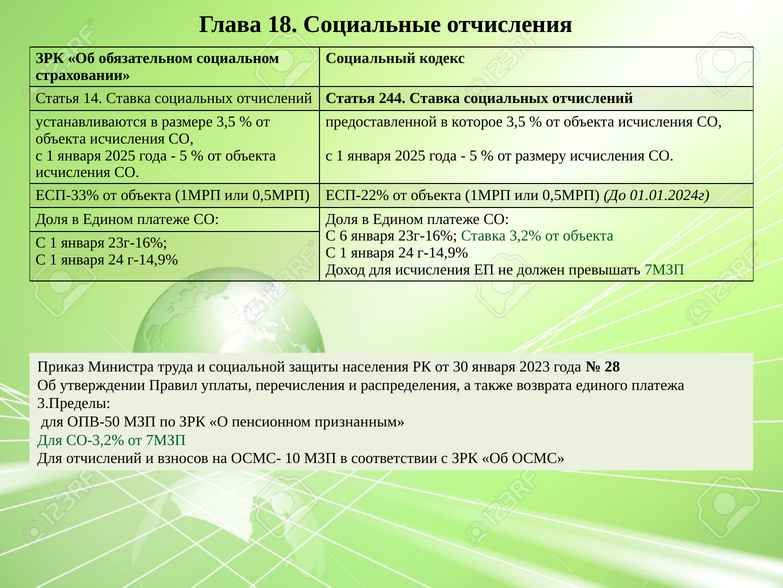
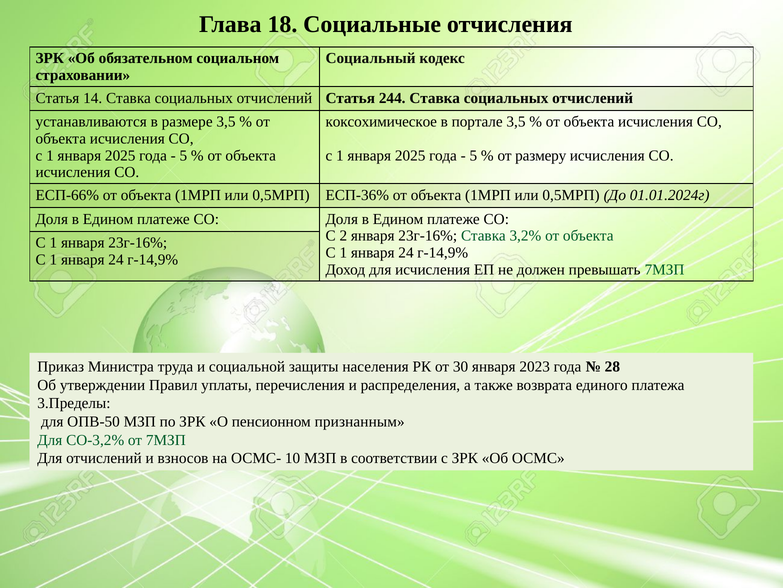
предоставленной: предоставленной -> коксохимическое (381, 122)
которое: которое -> портале (477, 122)
ЕСП-33%: ЕСП-33% -> ЕСП-66% (67, 195)
ЕСП-22%: ЕСП-22% -> ЕСП-36% (357, 195)
6: 6 -> 2 (343, 236)
